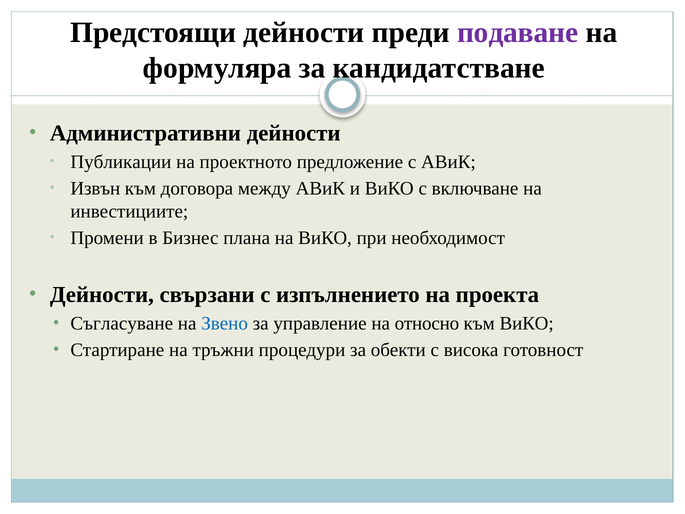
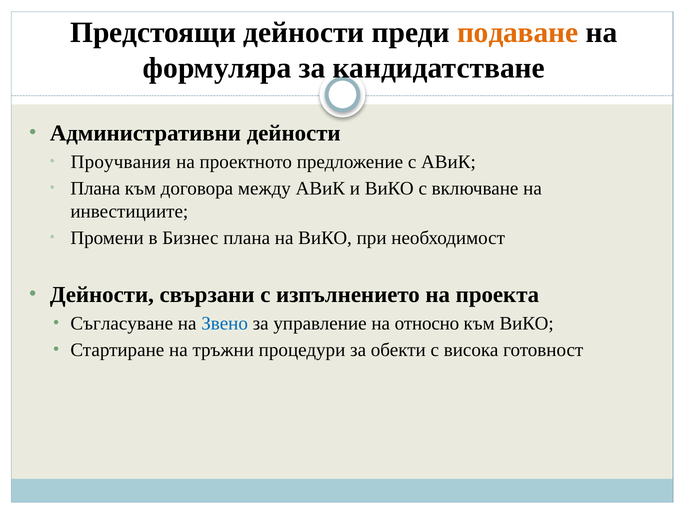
подаване colour: purple -> orange (518, 33)
Публикации: Публикации -> Проучвания (121, 162)
Извън: Извън -> Плана (95, 188)
